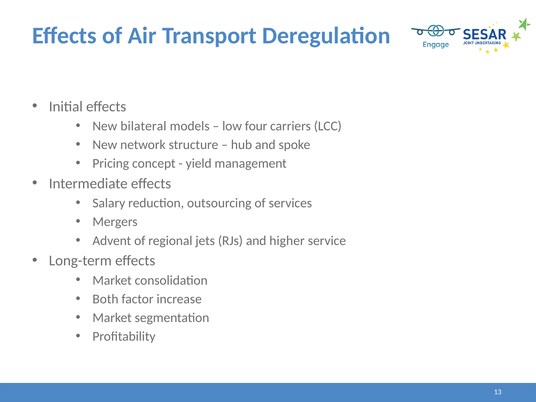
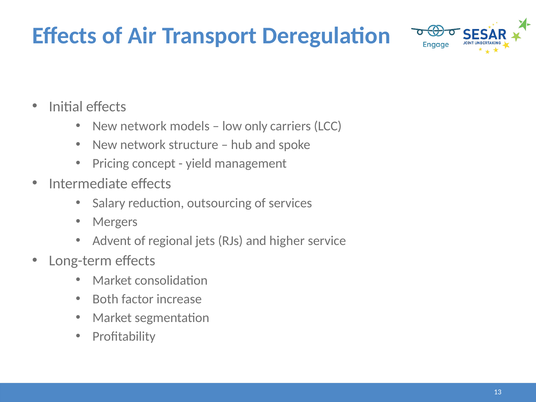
bilateral: bilateral -> network (143, 126)
four: four -> only (256, 126)
